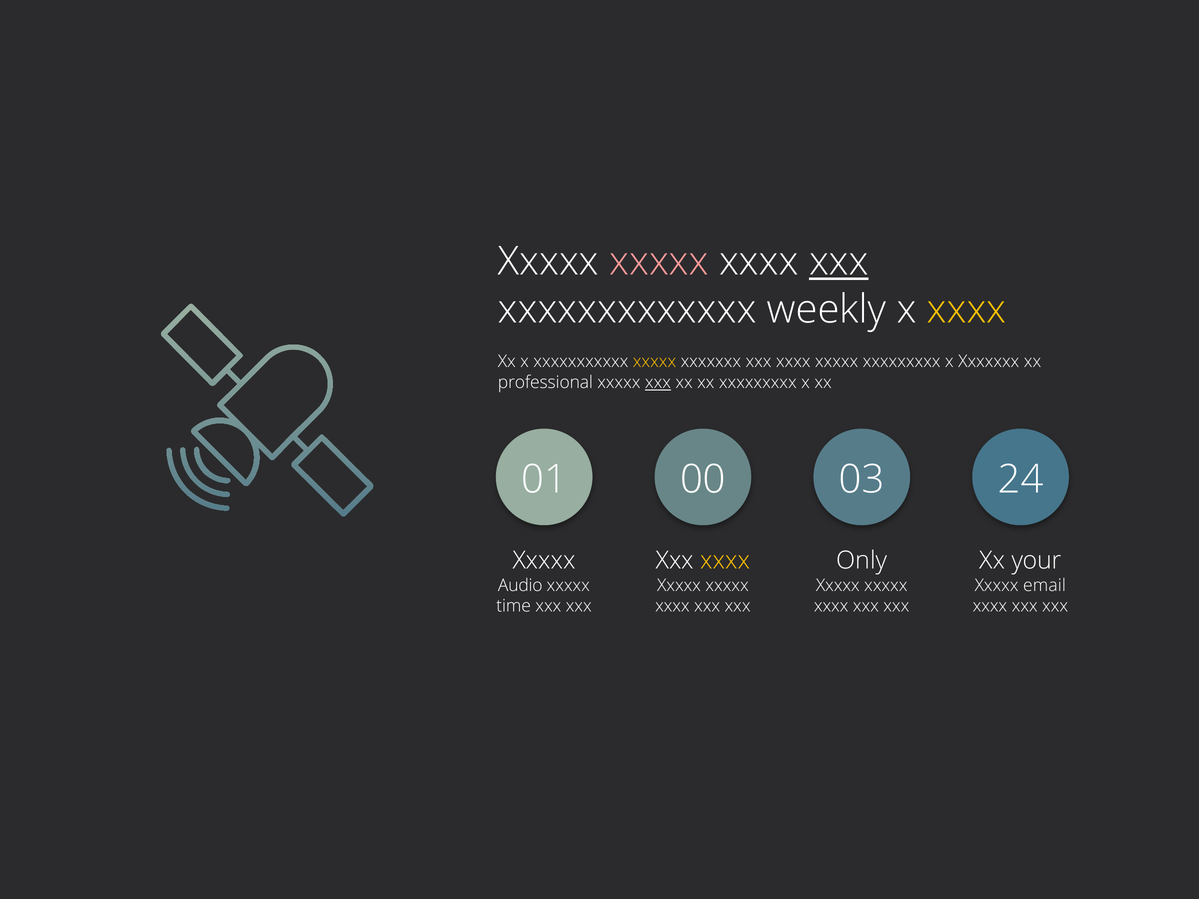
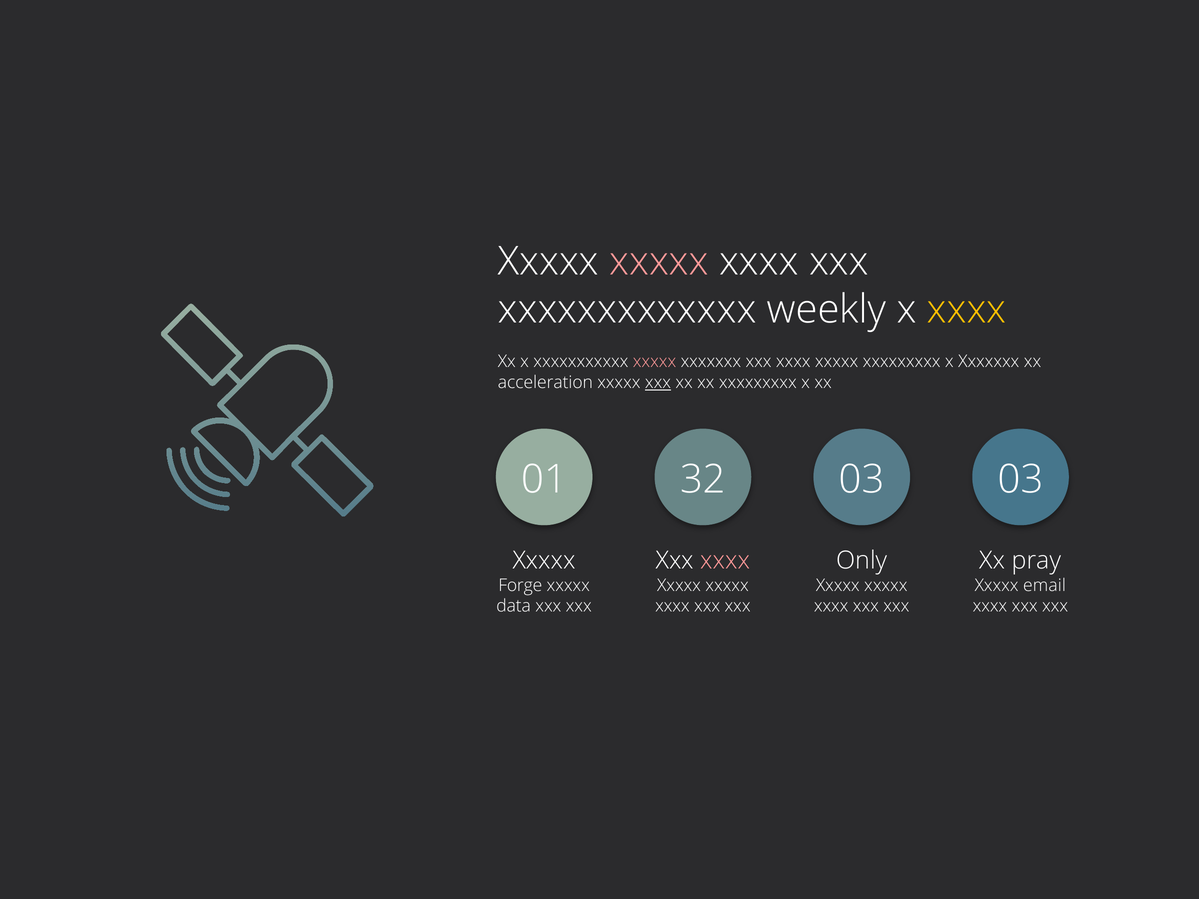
xxx underline: present -> none (839, 262)
xxxxx colour: yellow -> pink (655, 362)
professional: professional -> acceleration (545, 383)
00: 00 -> 32 (703, 480)
03 24: 24 -> 03 (1021, 480)
xxxx colour: yellow -> pink (725, 560)
your: your -> pray (1036, 560)
Audio: Audio -> Forge (520, 585)
time: time -> data (514, 606)
